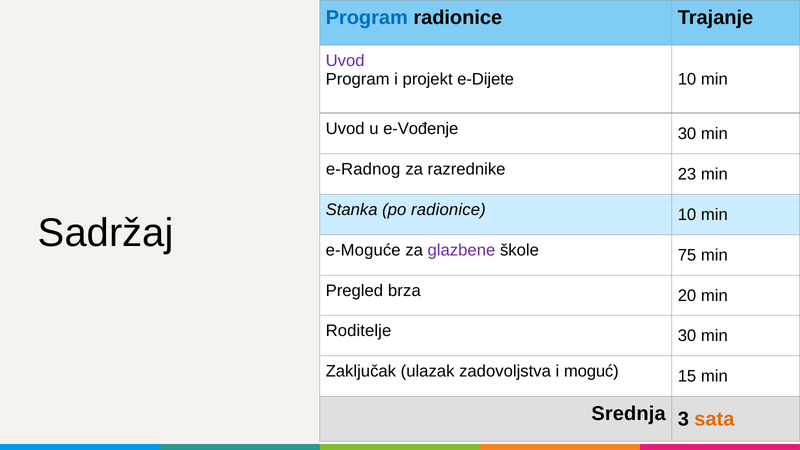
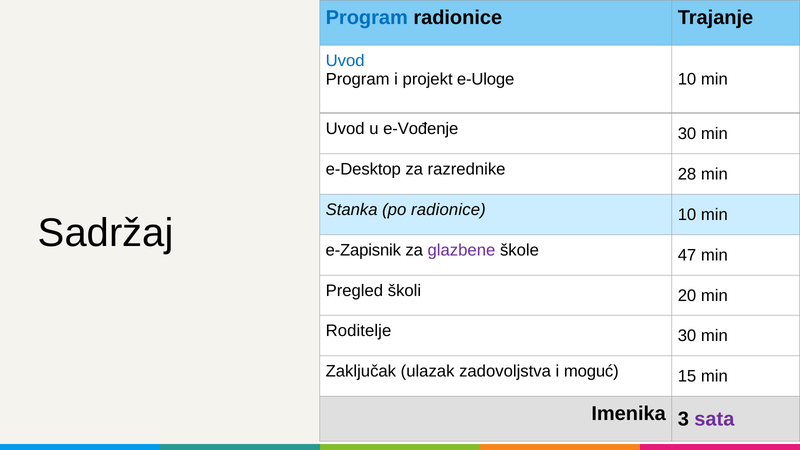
Uvod colour: purple -> blue (345, 61)
e-Dijete: e-Dijete -> e-Uloge (486, 79)
e-Radnog: e-Radnog -> e-Desktop (363, 169)
23: 23 -> 28 (687, 174)
e-Moguće: e-Moguće -> e-Zapisnik (363, 250)
75: 75 -> 47 (687, 255)
brza: brza -> školi (404, 291)
Srednja: Srednja -> Imenika (629, 413)
sata colour: orange -> purple (714, 419)
